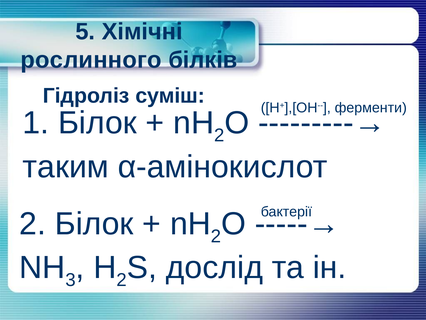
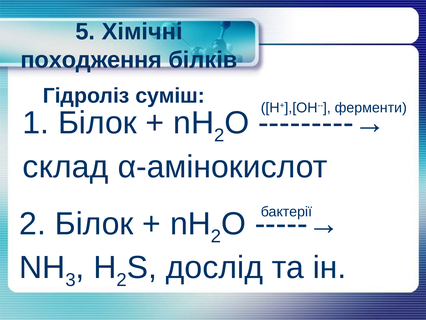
рослинного: рослинного -> походження (91, 60)
таким: таким -> склад (66, 167)
